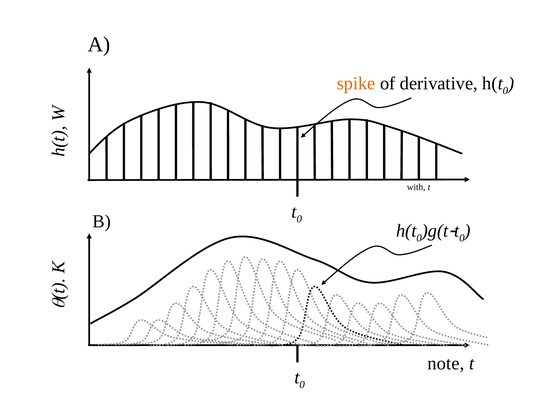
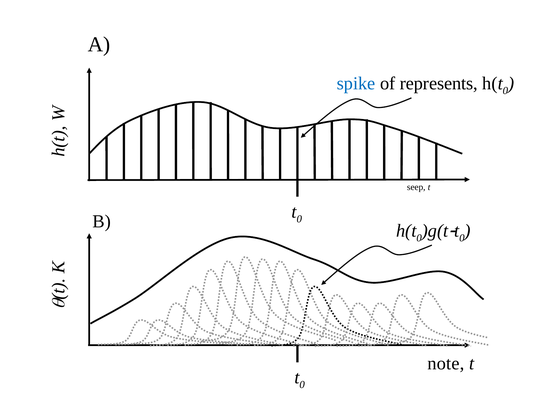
spike colour: orange -> blue (356, 83)
derivative: derivative -> represents (439, 83)
with: with -> seep (416, 187)
